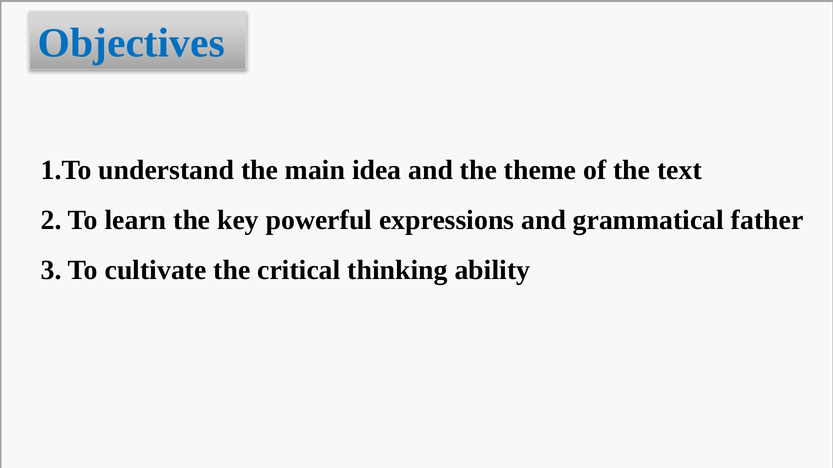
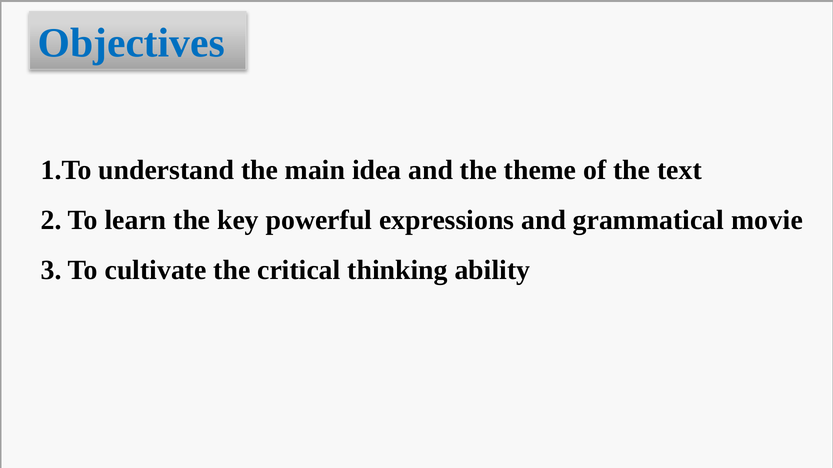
father: father -> movie (767, 221)
